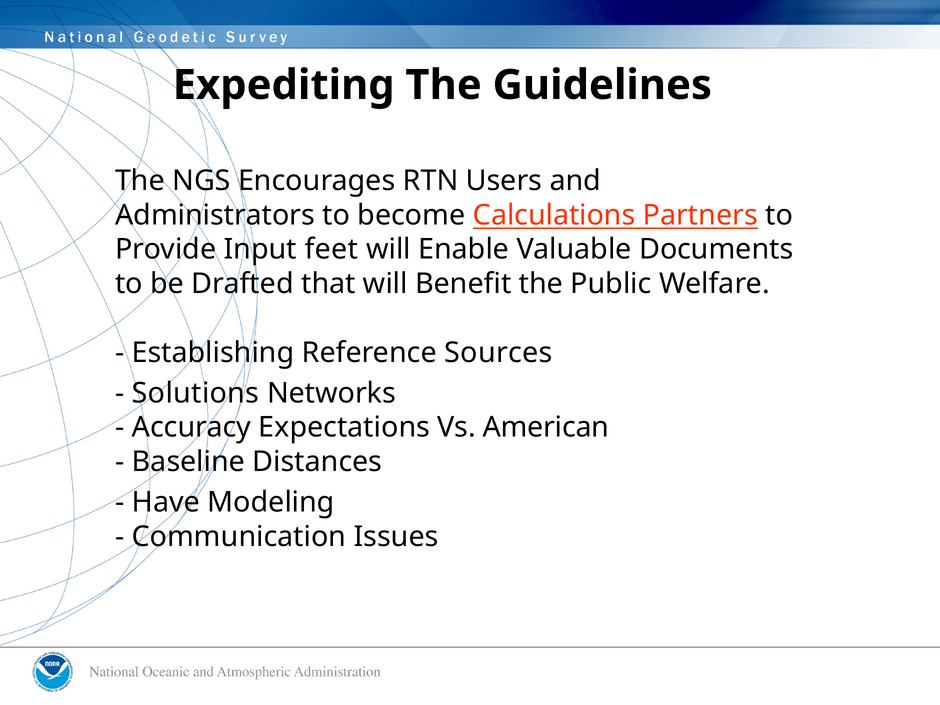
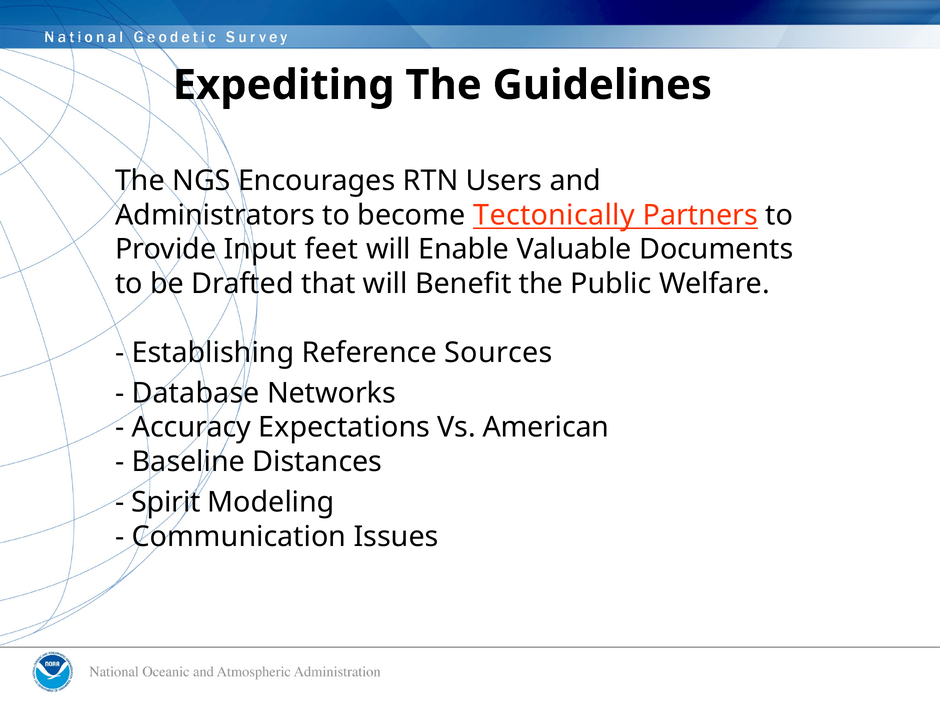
Calculations: Calculations -> Tectonically (554, 215)
Solutions: Solutions -> Database (196, 393)
Have: Have -> Spirit (166, 502)
